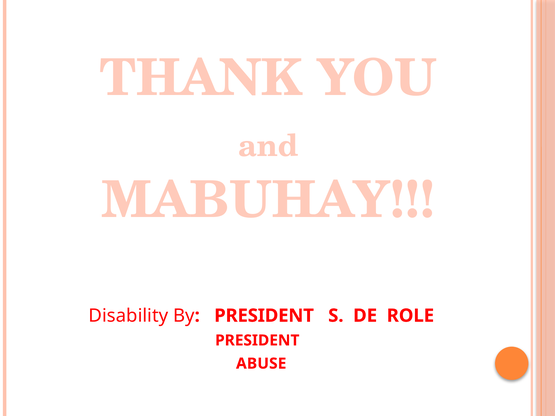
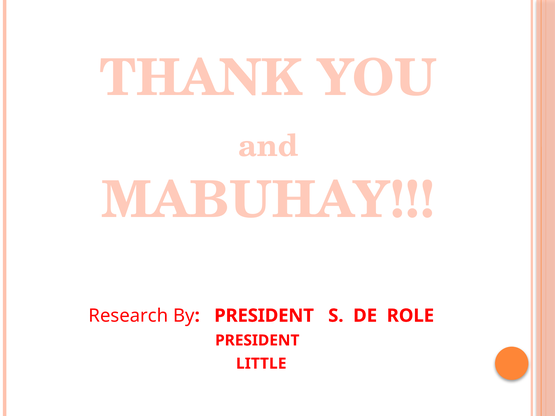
Disability: Disability -> Research (128, 316)
ABUSE: ABUSE -> LITTLE (261, 364)
